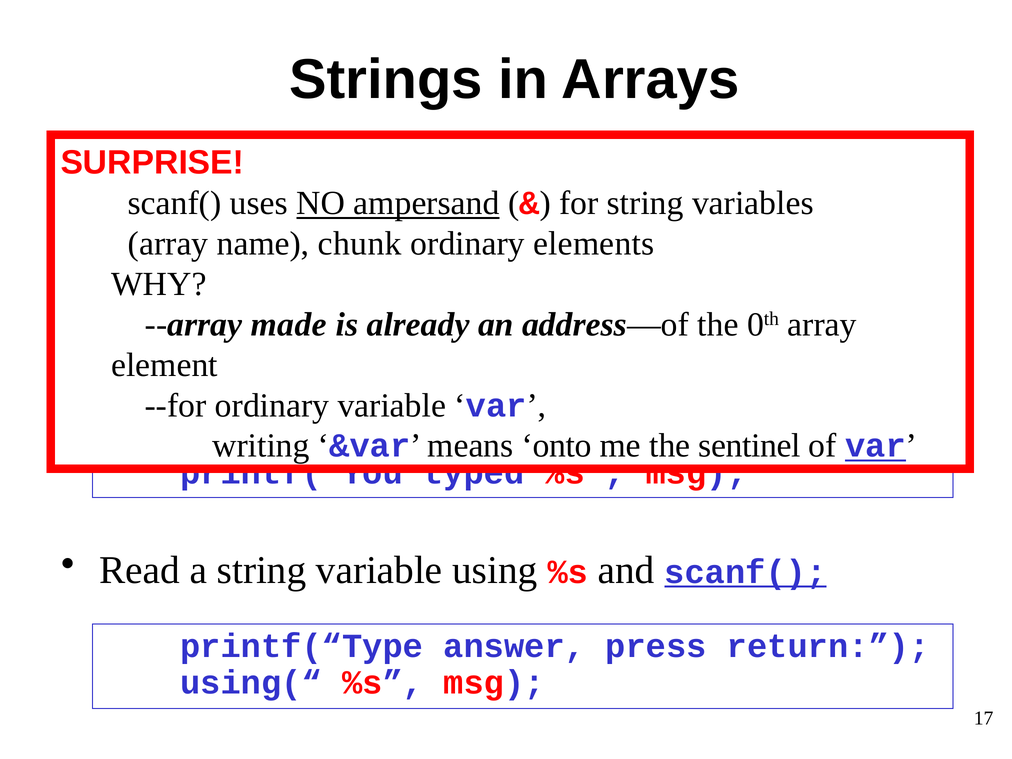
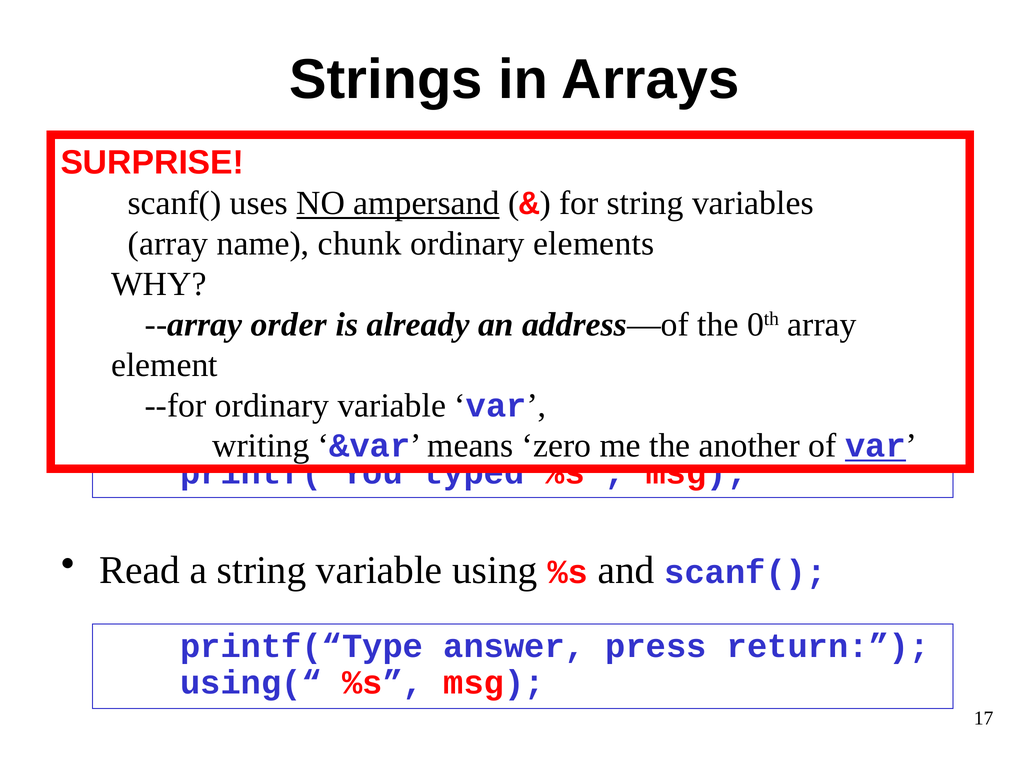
made: made -> order (289, 324)
onto: onto -> zero (556, 446)
sentinel: sentinel -> another (749, 446)
scanf( underline: present -> none (745, 572)
